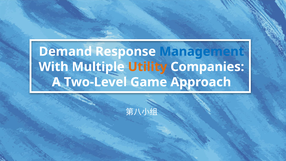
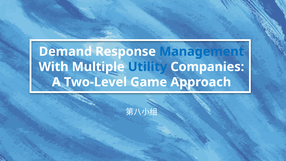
Utility colour: orange -> blue (148, 67)
